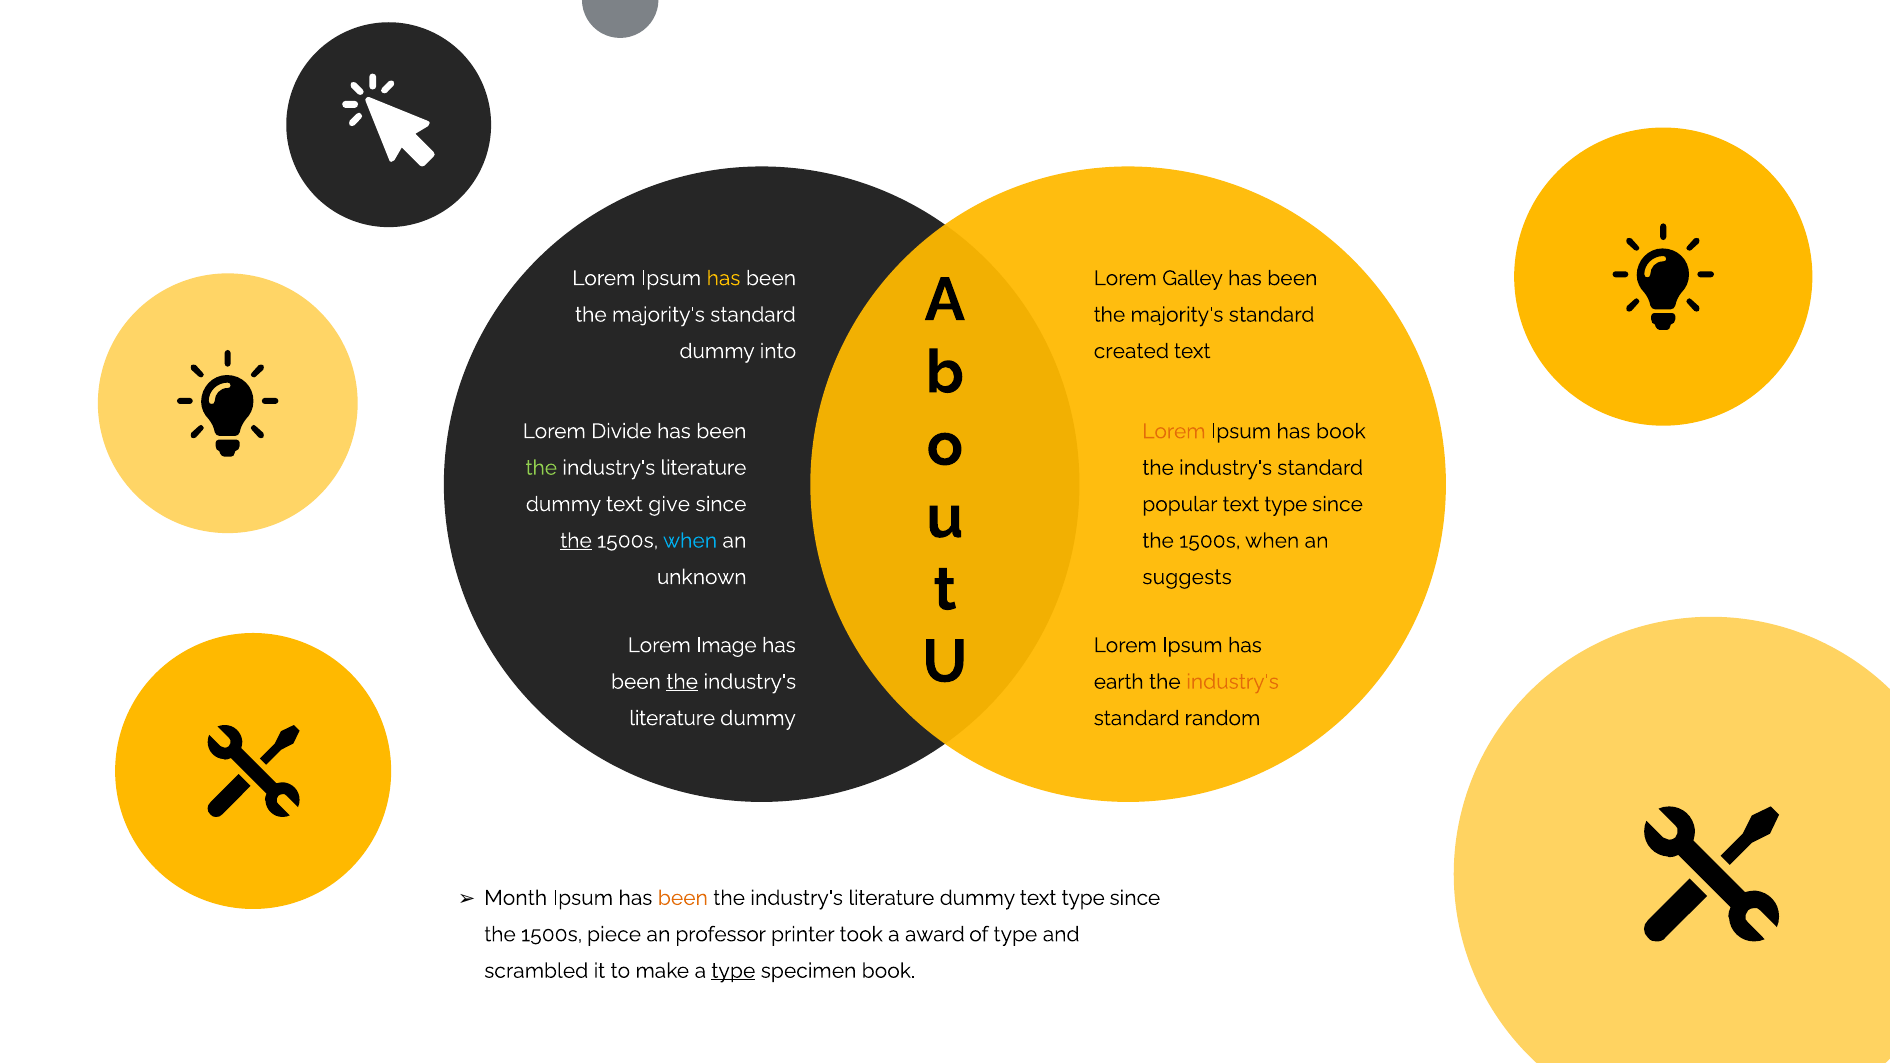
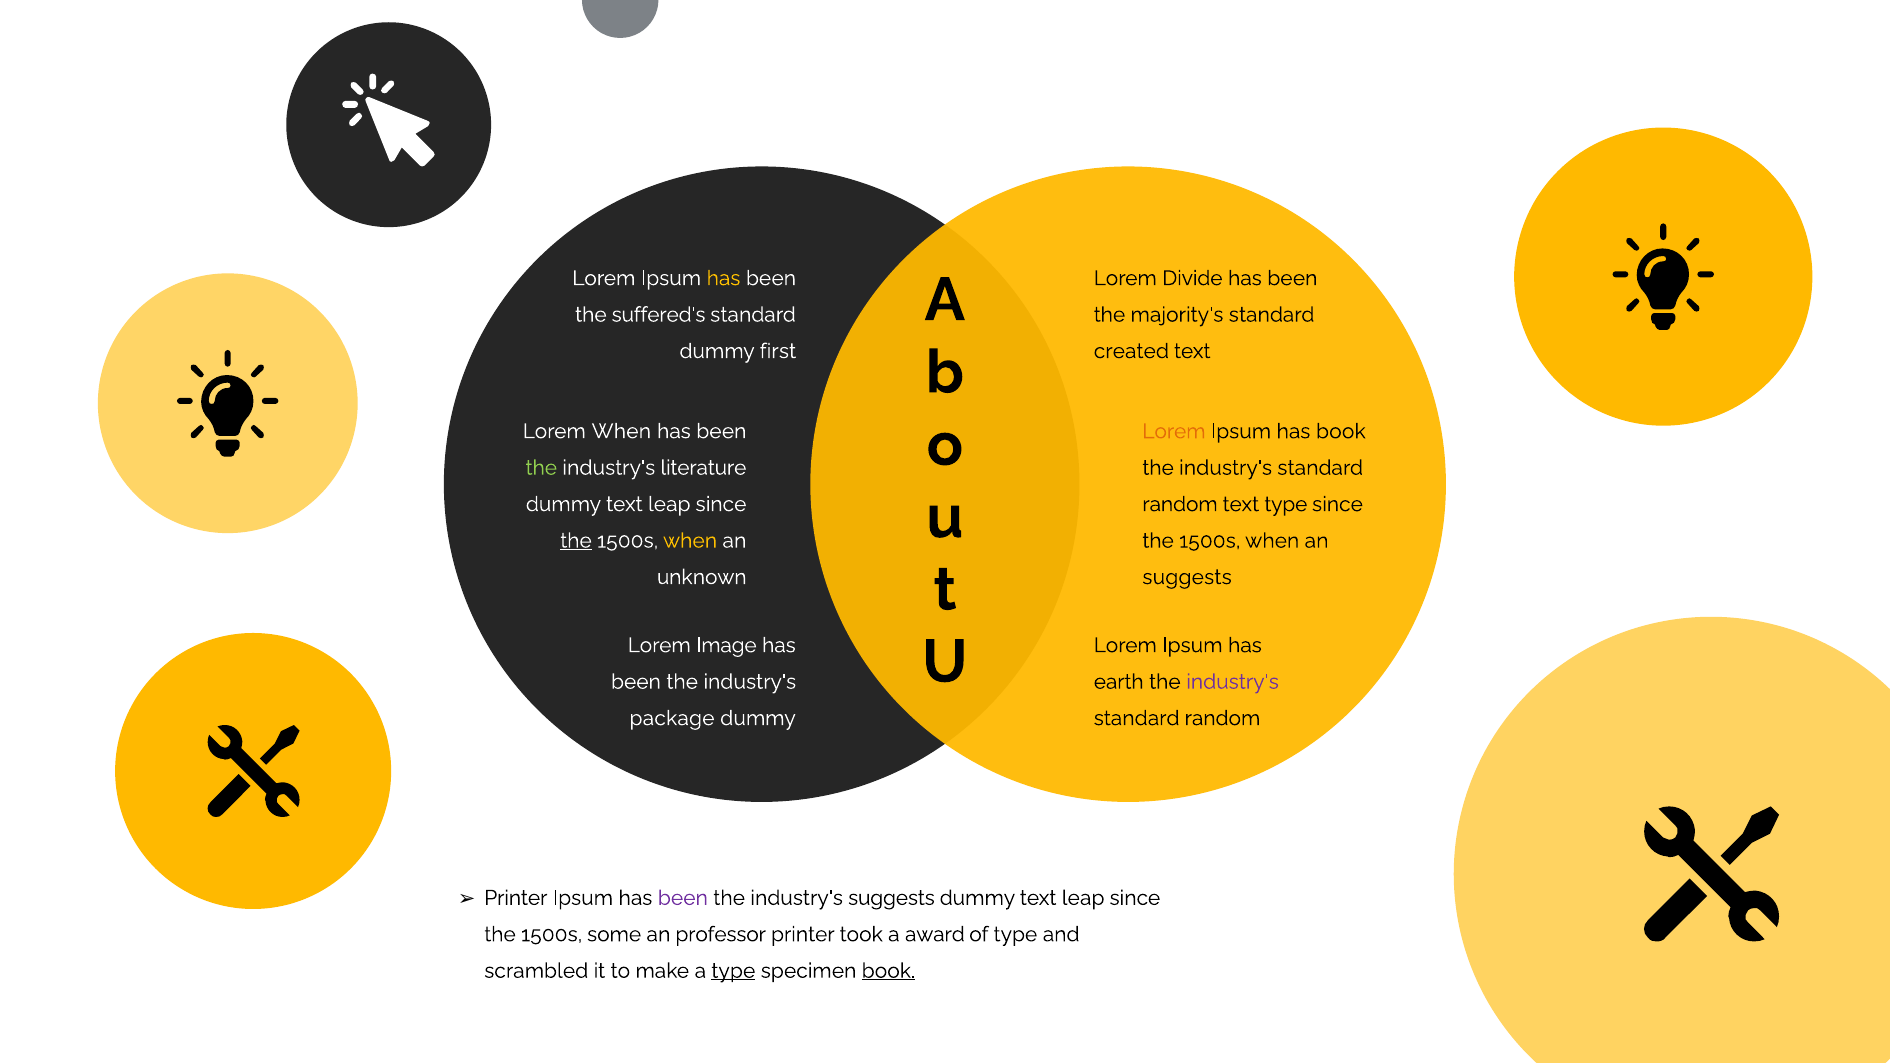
Galley: Galley -> Divide (1192, 278)
majority's: majority's -> suffered's (659, 315)
into: into -> first (778, 351)
Lorem Divide: Divide -> When (621, 431)
give: give -> leap (669, 504)
popular: popular -> random (1180, 504)
when colour: light blue -> yellow (690, 541)
the underline: present -> none (682, 682)
industry's colour: orange -> purple (1233, 682)
literature: literature -> package (672, 718)
Month: Month -> Printer (516, 898)
been colour: orange -> purple (683, 898)
literature: literature -> suggests (891, 898)
type: type -> leap (1083, 898)
piece: piece -> some (614, 935)
book underline: none -> present (888, 971)
